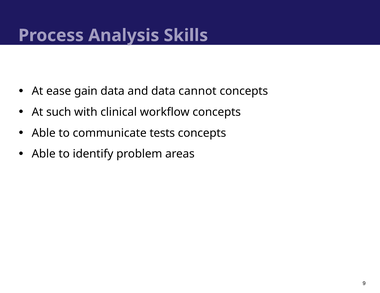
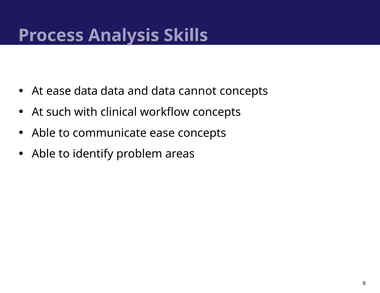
ease gain: gain -> data (86, 91)
communicate tests: tests -> ease (162, 133)
